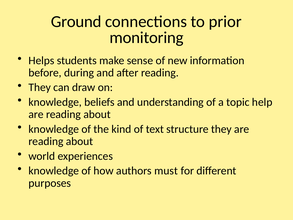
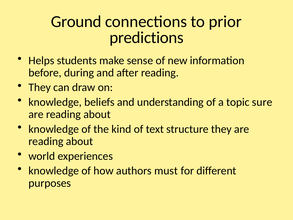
monitoring: monitoring -> predictions (147, 38)
help: help -> sure (262, 102)
